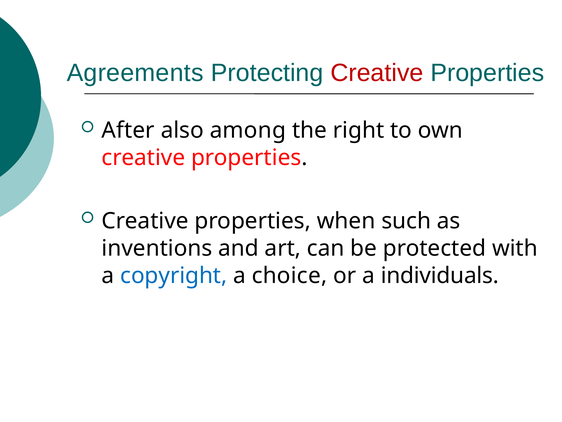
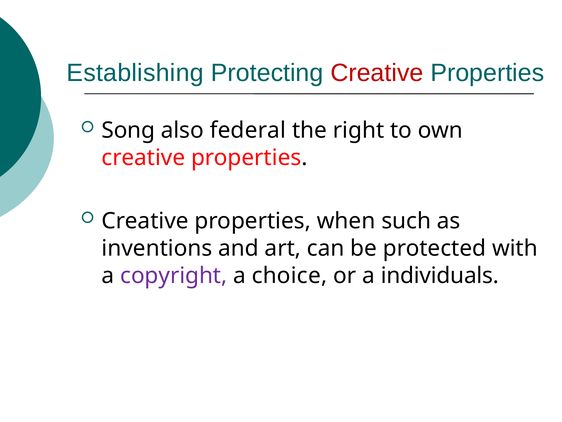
Agreements: Agreements -> Establishing (135, 73)
After: After -> Song (128, 130)
among: among -> federal (248, 130)
copyright colour: blue -> purple (174, 275)
